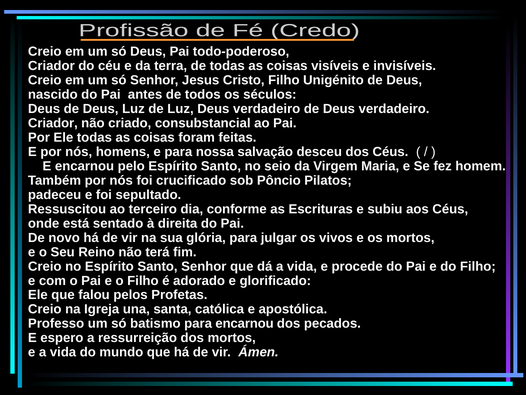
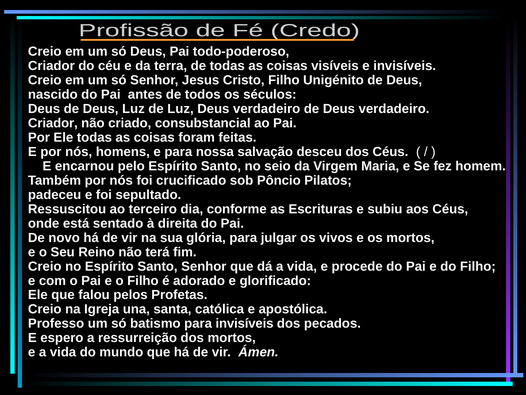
para encarnou: encarnou -> invisíveis (245, 323)
